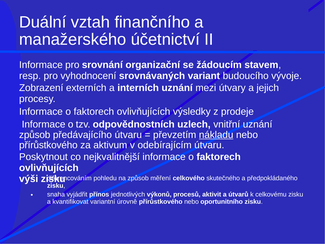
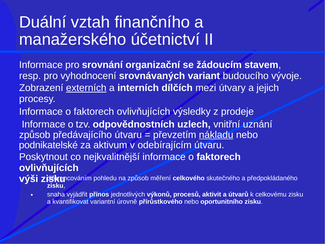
externích underline: none -> present (86, 88)
interních uznání: uznání -> dílčích (177, 88)
přírůstkového: přírůstkového -> podnikatelské (48, 145)
